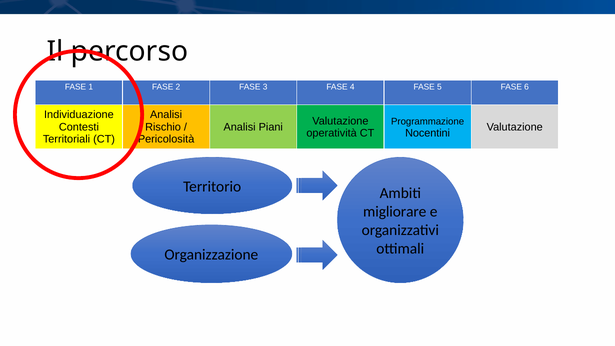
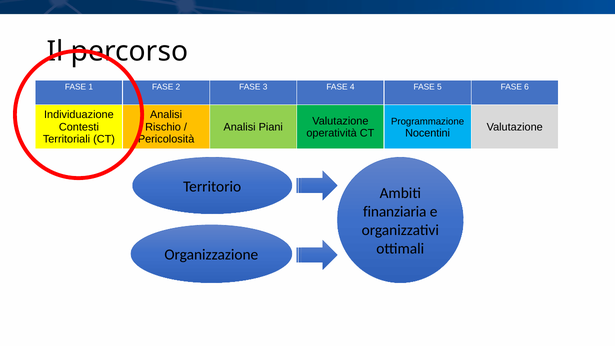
migliorare: migliorare -> finanziaria (395, 212)
